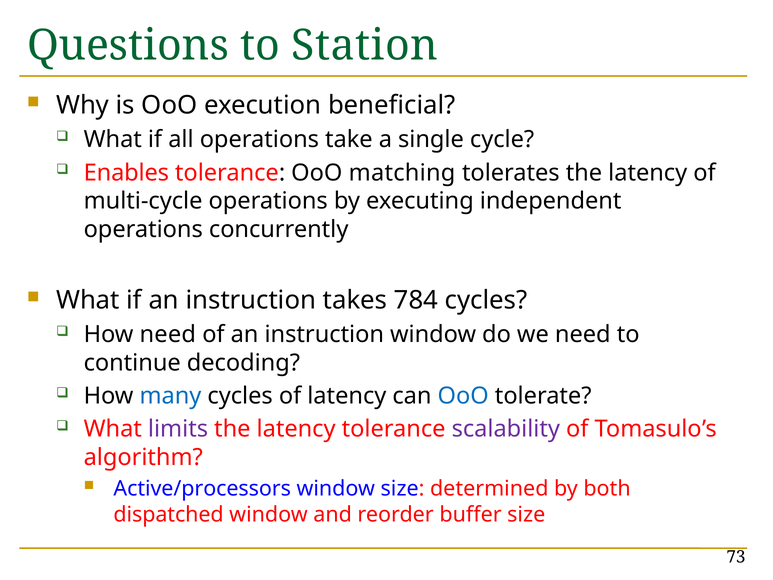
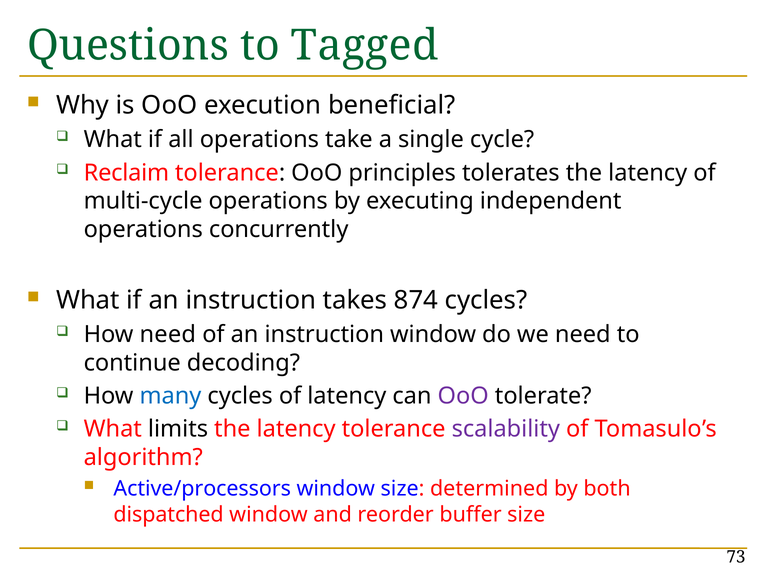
Station: Station -> Tagged (365, 46)
Enables: Enables -> Reclaim (126, 173)
matching: matching -> principles (402, 173)
784: 784 -> 874 (416, 300)
OoO colour: blue -> purple (463, 396)
limits colour: purple -> black (178, 429)
